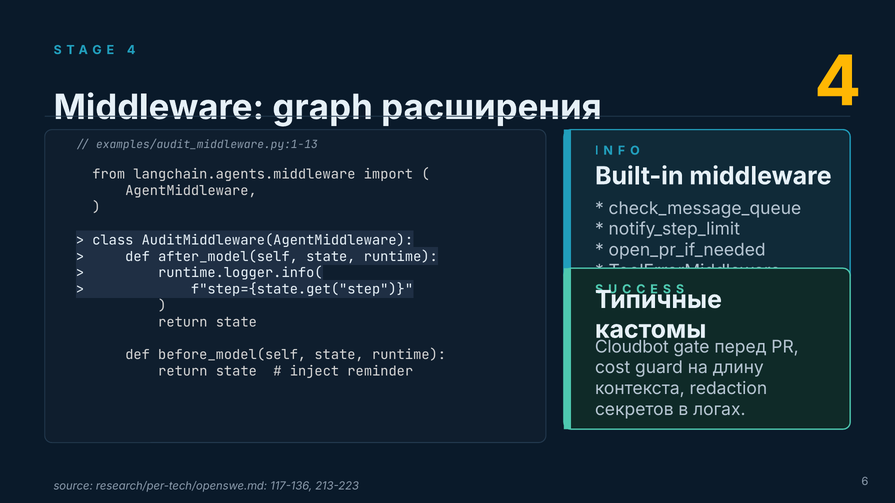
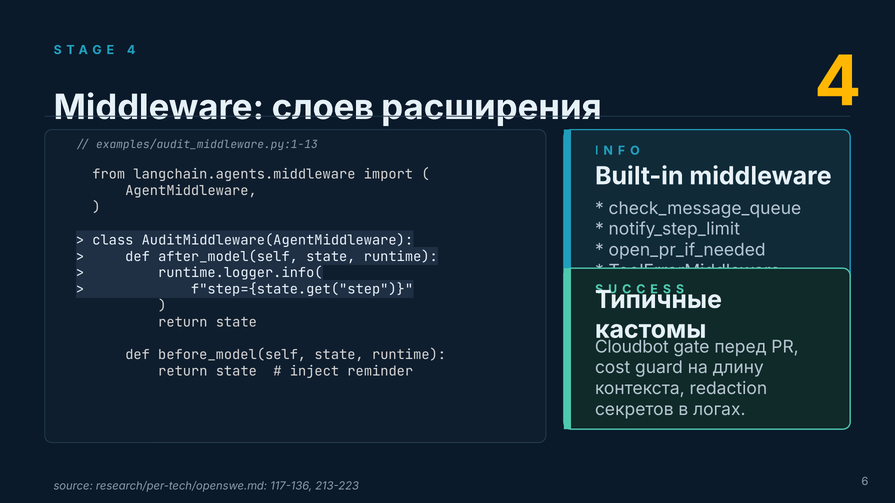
graph: graph -> слоев (323, 108)
